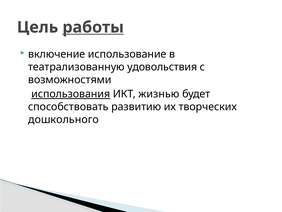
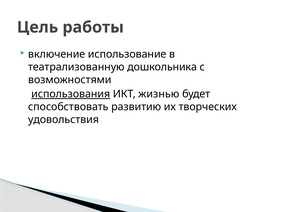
работы underline: present -> none (93, 27)
удовольствия: удовольствия -> дошкольника (162, 67)
дошкольного: дошкольного -> удовольствия (64, 119)
